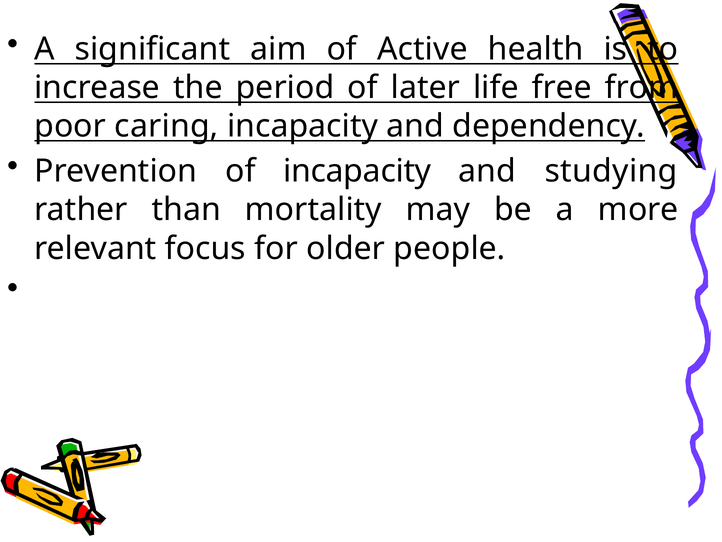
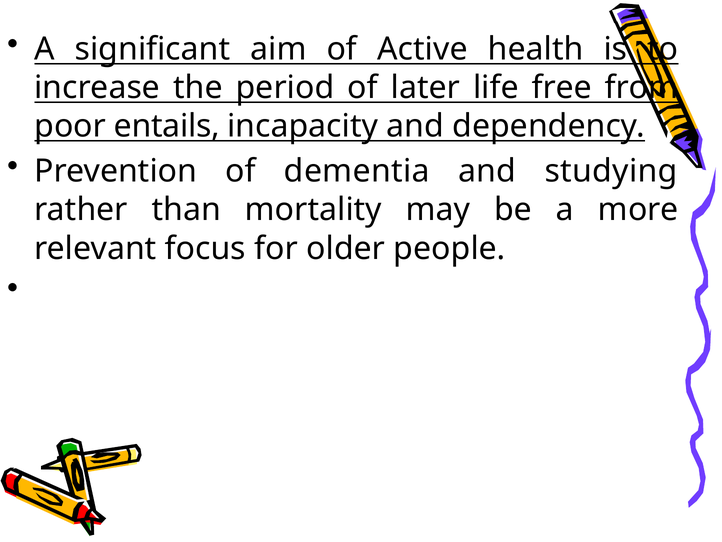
caring: caring -> entails (167, 126)
of incapacity: incapacity -> dementia (357, 171)
